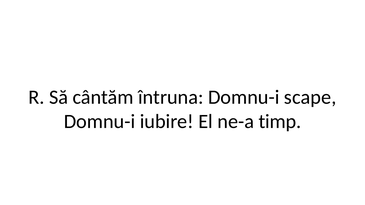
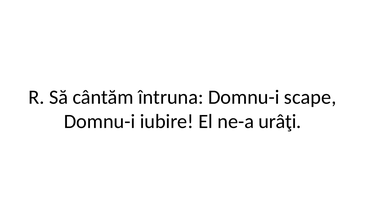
timp: timp -> urâţi (280, 122)
